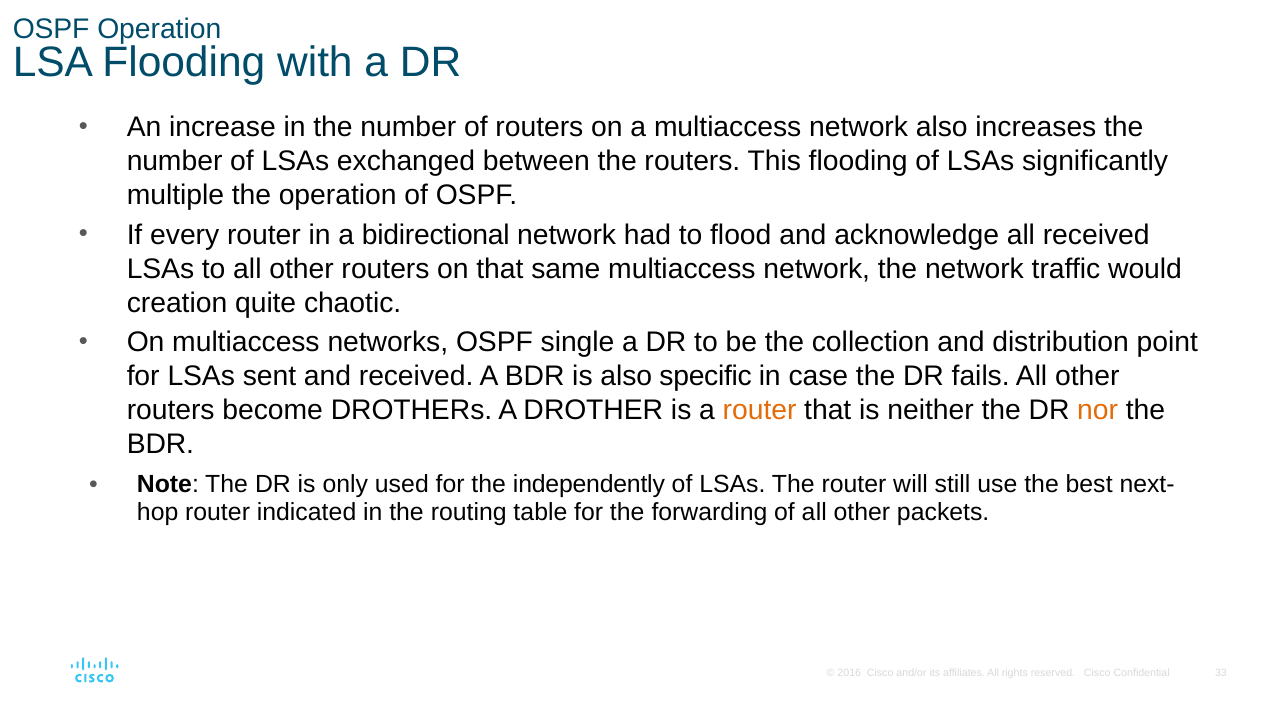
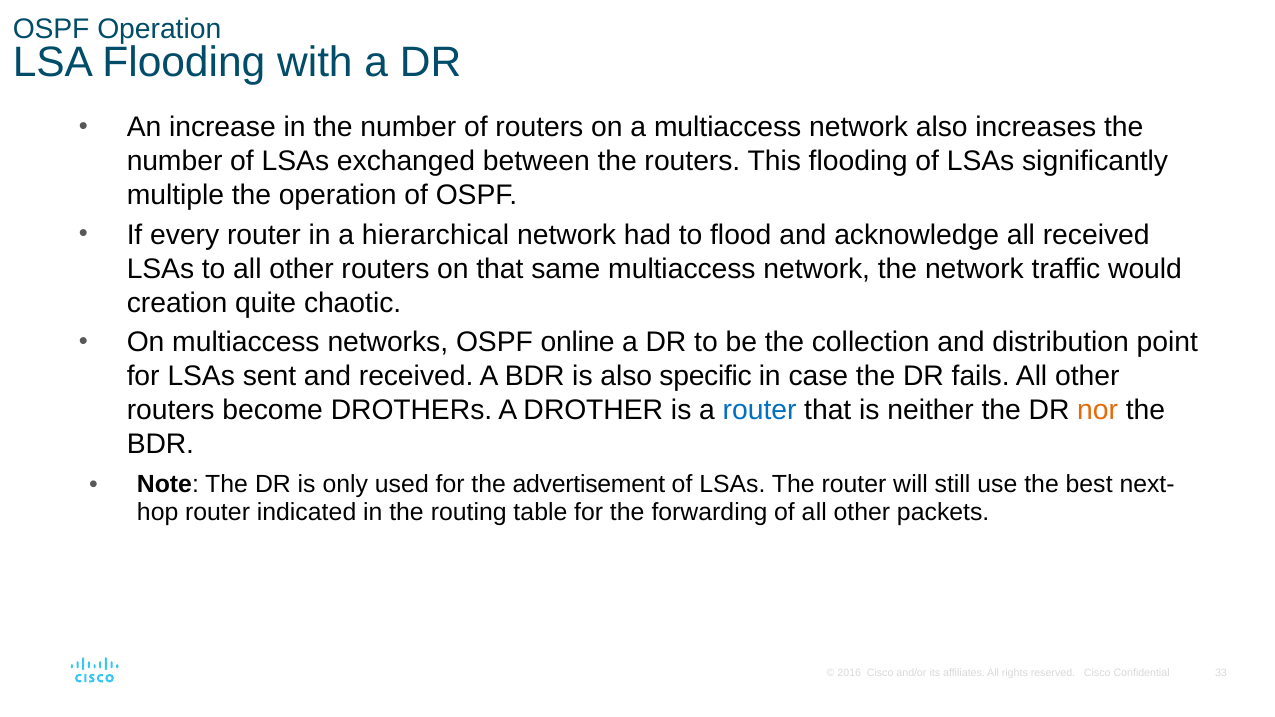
bidirectional: bidirectional -> hierarchical (436, 235)
single: single -> online (578, 343)
router colour: orange -> blue (760, 411)
independently: independently -> advertisement (589, 485)
